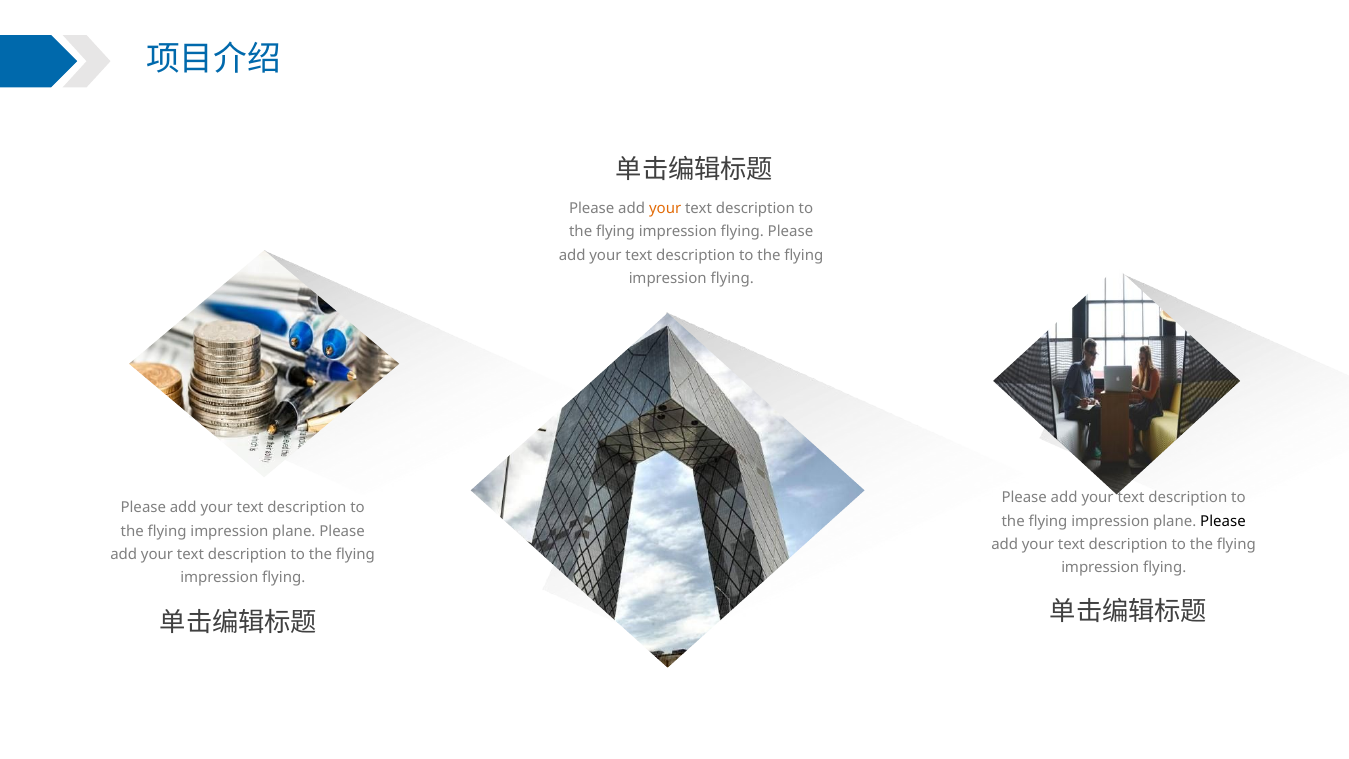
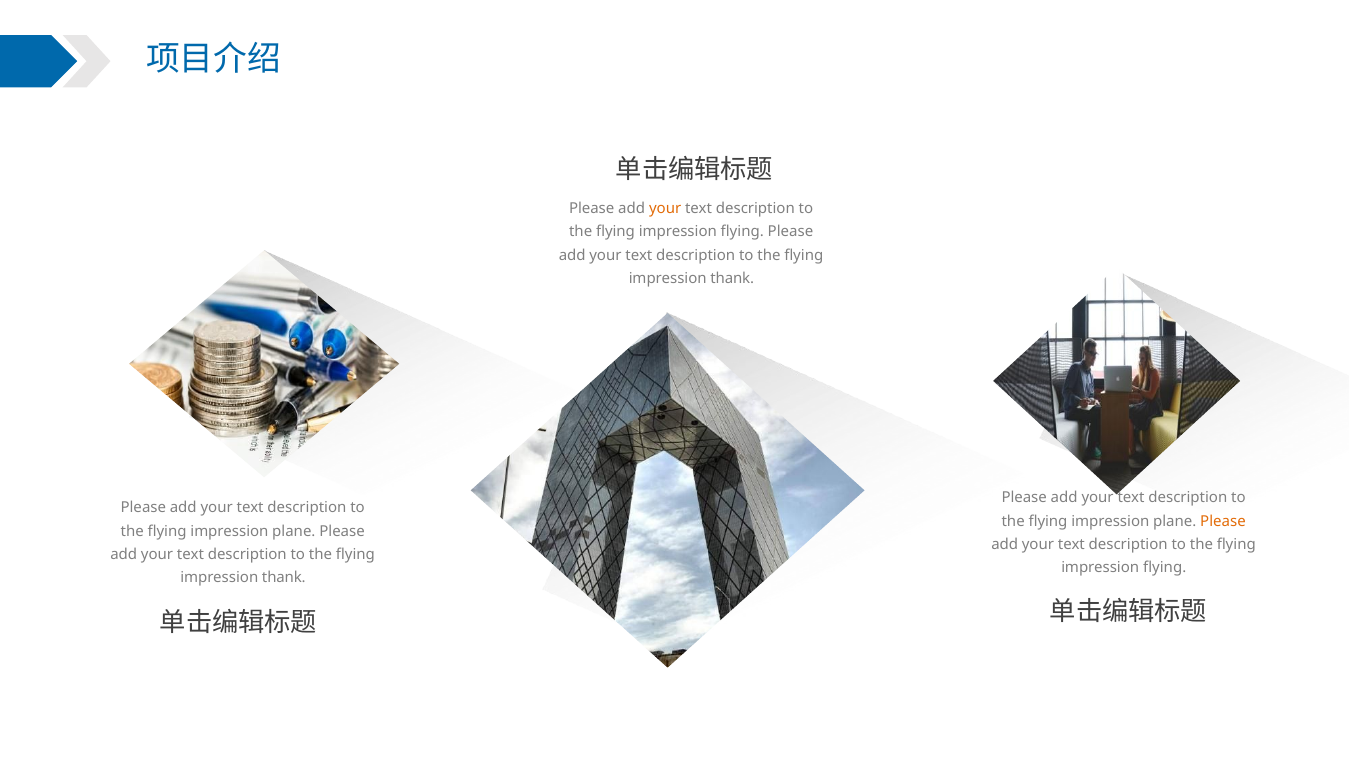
flying: flying -> thank (732, 279)
Please colour: black -> orange (1223, 521)
flying: flying -> thank (284, 578)
